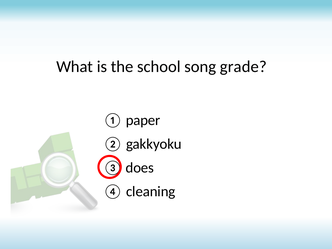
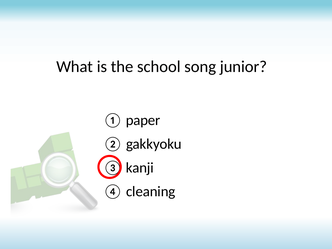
grade: grade -> junior (243, 67)
does: does -> kanji (140, 168)
